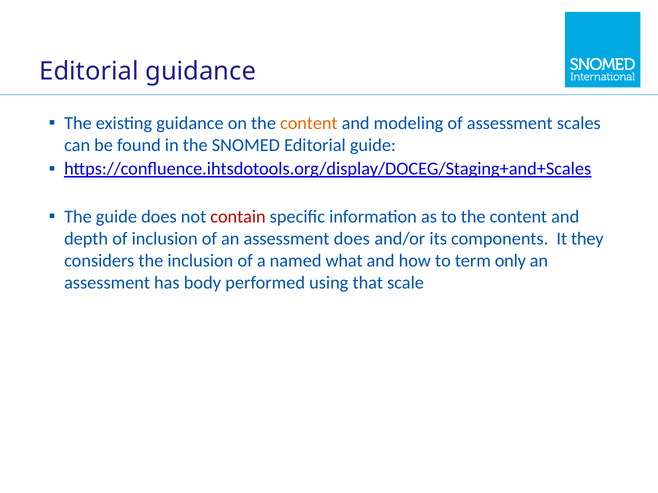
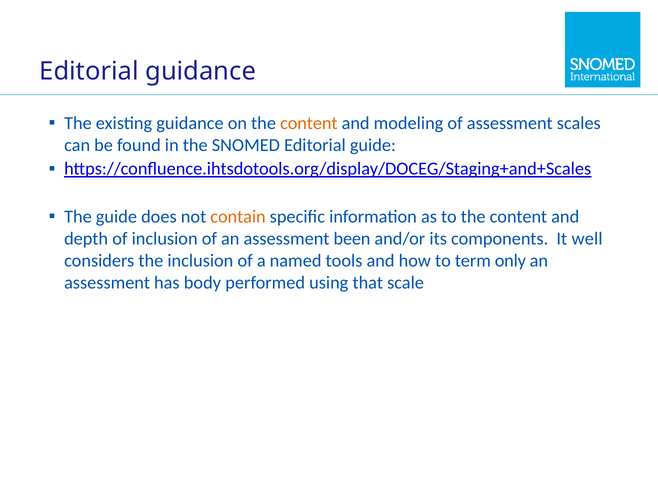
contain colour: red -> orange (238, 217)
assessment does: does -> been (352, 239)
they: they -> well (587, 239)
what: what -> tools (344, 261)
